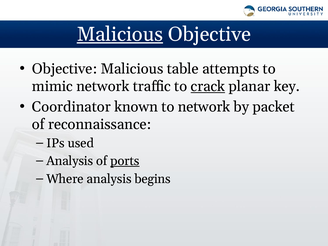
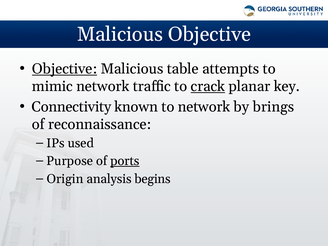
Malicious underline: present -> none (120, 34)
Objective underline: none -> present (65, 69)
Coordinator: Coordinator -> Connectivity (71, 107)
packet: packet -> brings (273, 107)
Analysis: Analysis -> Purpose (70, 161)
Where: Where -> Origin (65, 179)
